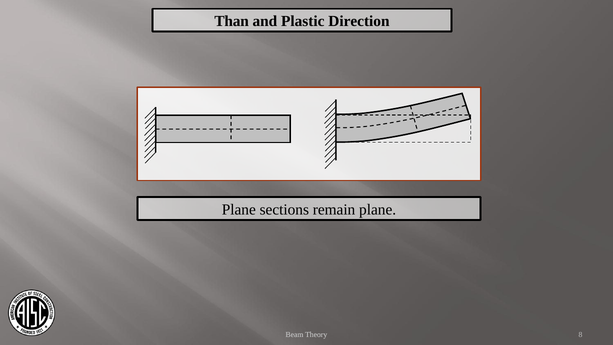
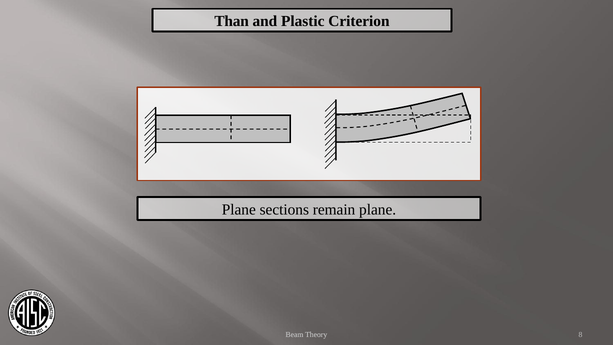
Direction: Direction -> Criterion (359, 21)
